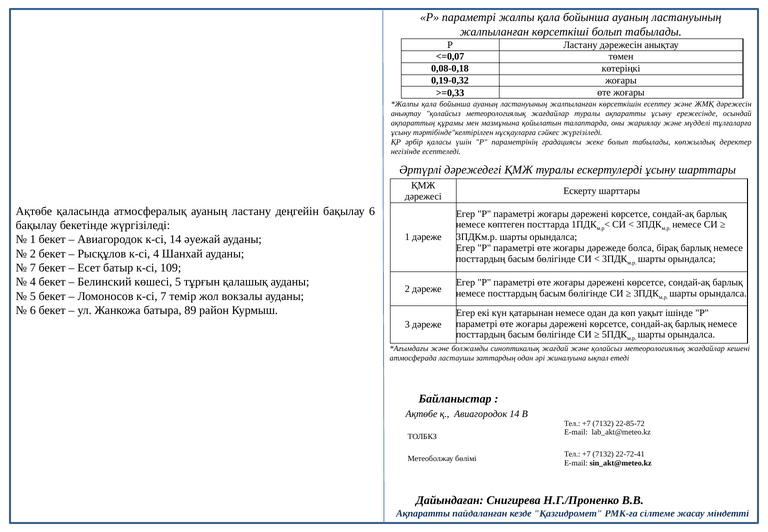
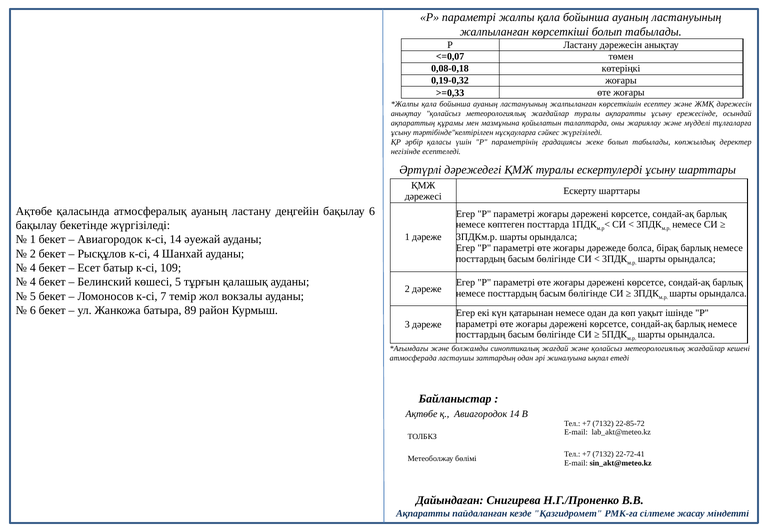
7: 7 -> 4 (33, 268)
